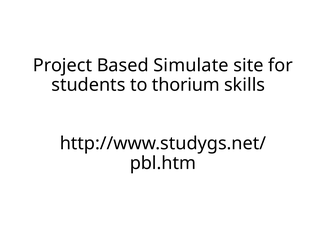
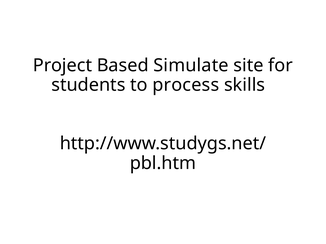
thorium: thorium -> process (186, 85)
